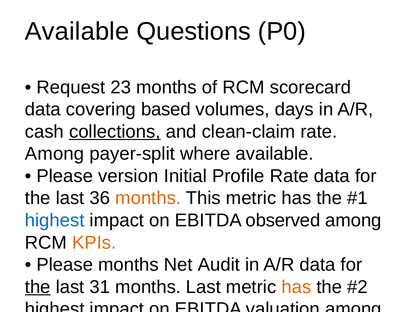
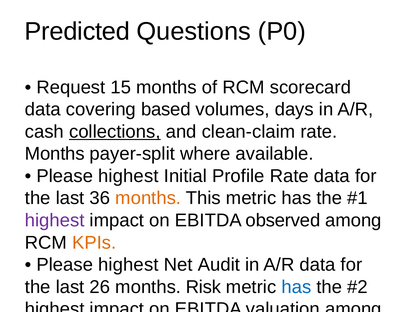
Available: Available -> Predicted (77, 32)
23: 23 -> 15 (121, 87)
Among: Among -> Months (55, 154)
version: version -> highest (128, 176)
highest colour: blue -> purple (55, 220)
months: months -> highest (128, 265)
the underline: present -> none (38, 287)
31: 31 -> 26 (100, 287)
months Last: Last -> Risk (203, 287)
has colour: orange -> blue (296, 287)
